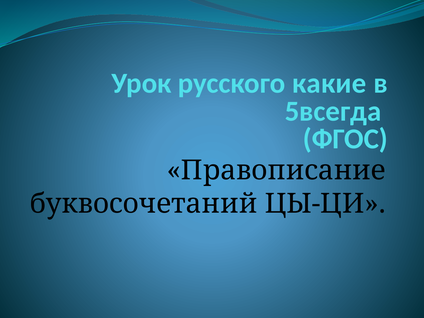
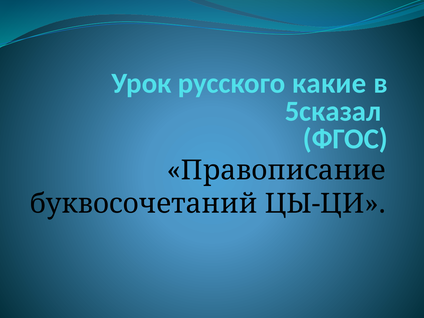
5всегда: 5всегда -> 5сказал (333, 111)
